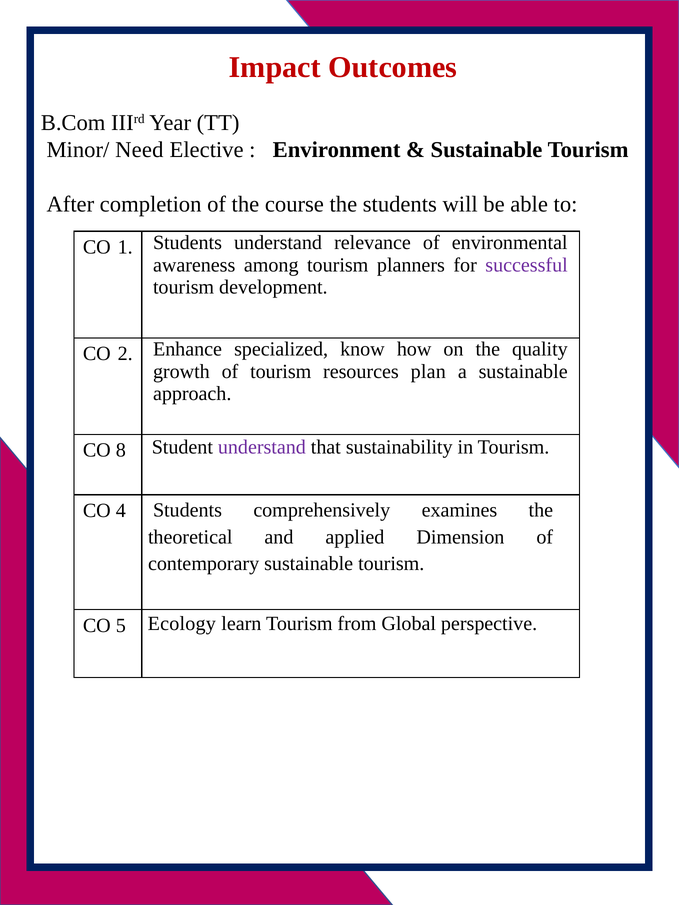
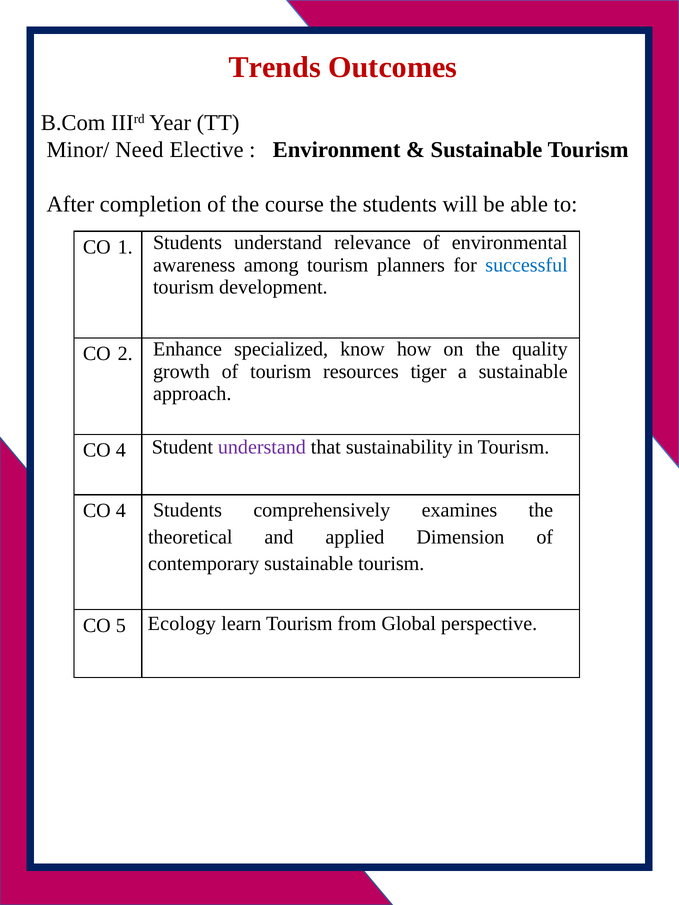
Impact: Impact -> Trends (275, 67)
successful colour: purple -> blue (527, 265)
plan: plan -> tiger (428, 372)
8: 8 -> 4 (121, 450)
